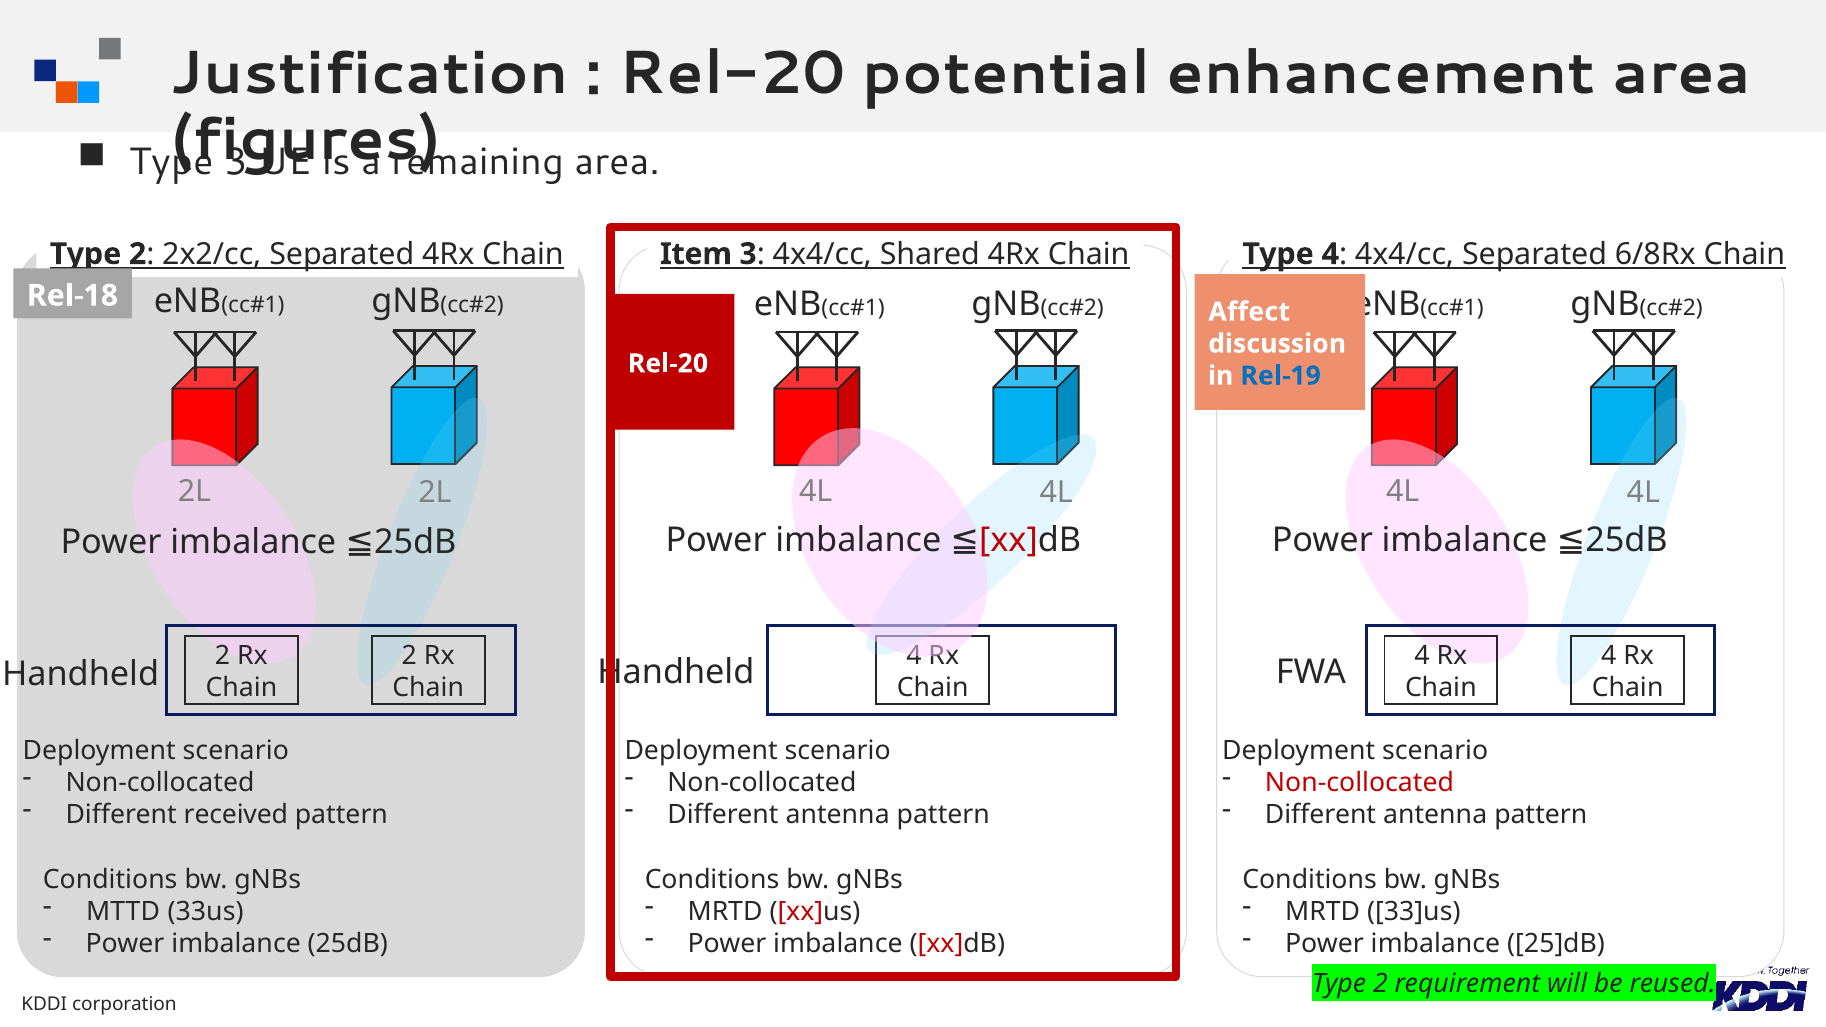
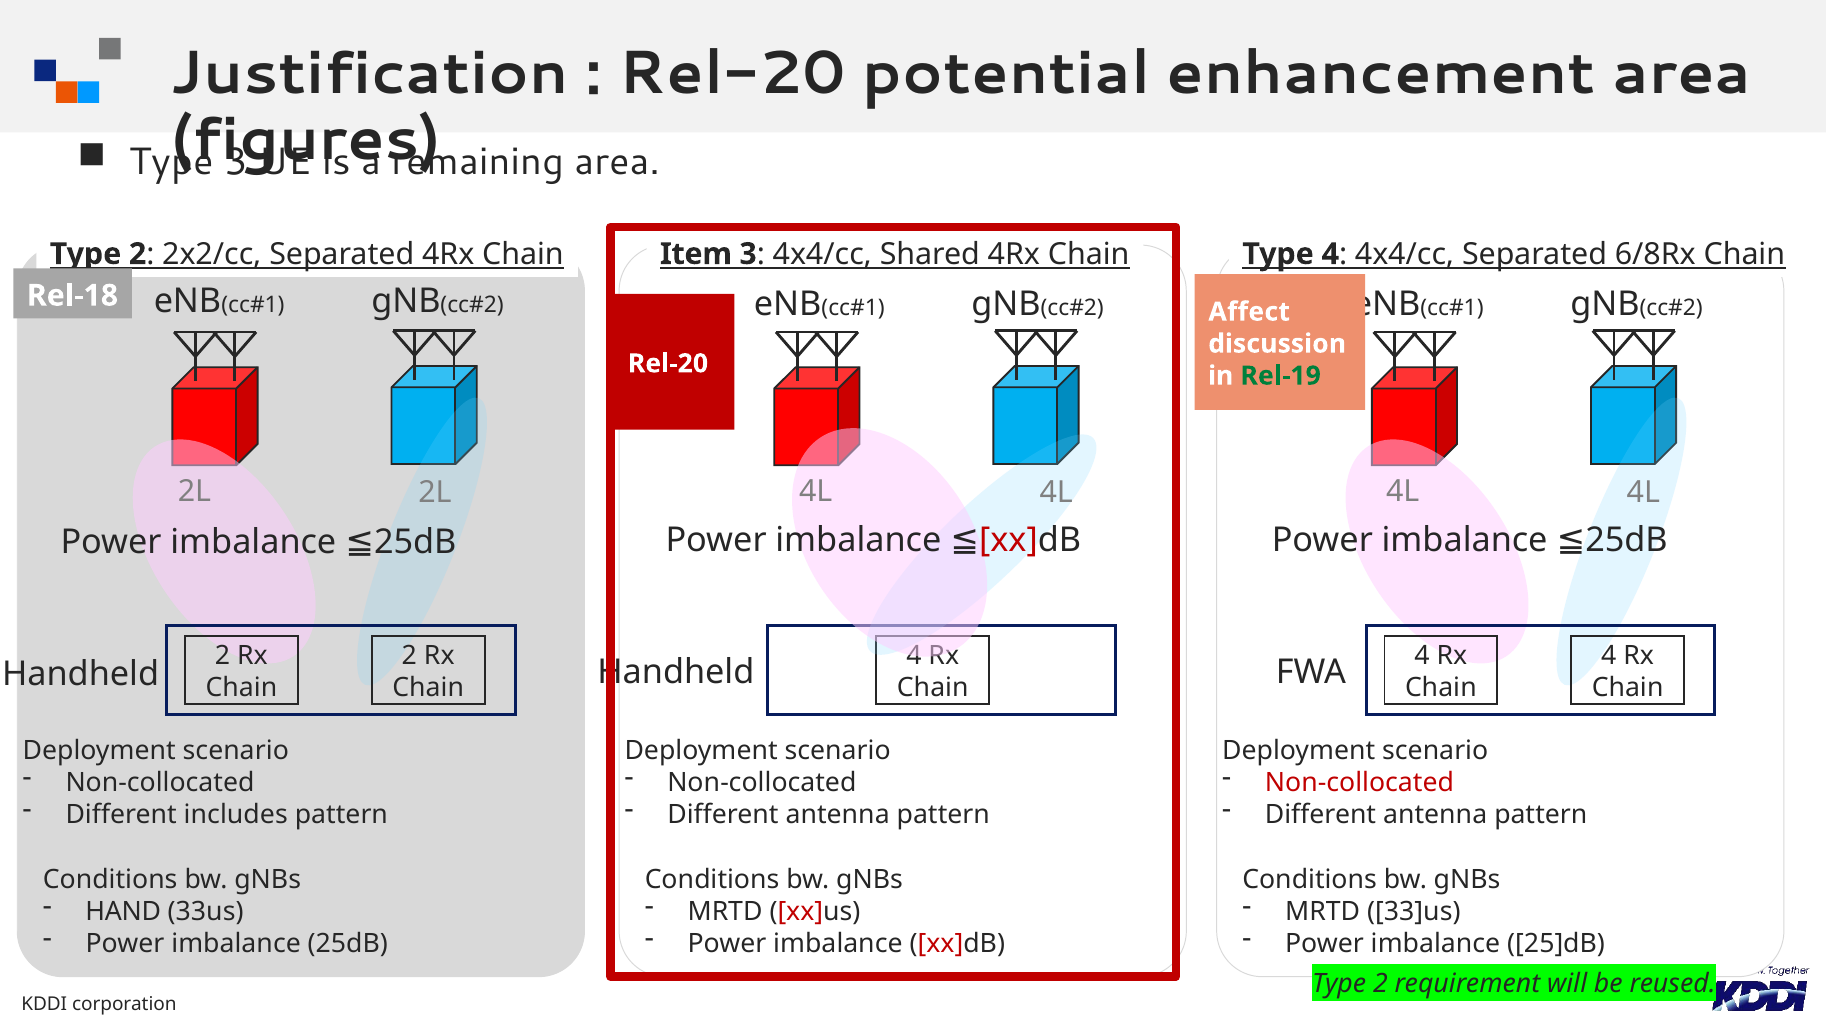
Rel-19 colour: blue -> green (1281, 376)
received: received -> includes (236, 814)
MTTD: MTTD -> HAND (123, 911)
